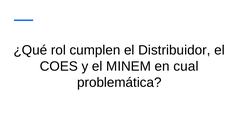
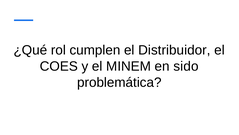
cual: cual -> sido (186, 66)
